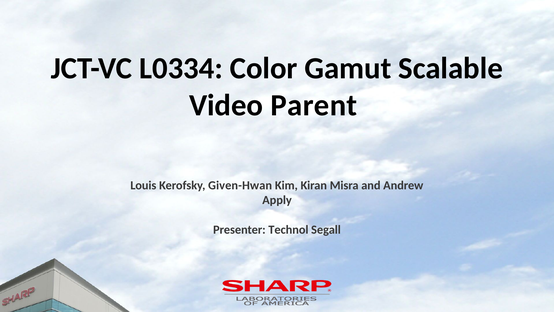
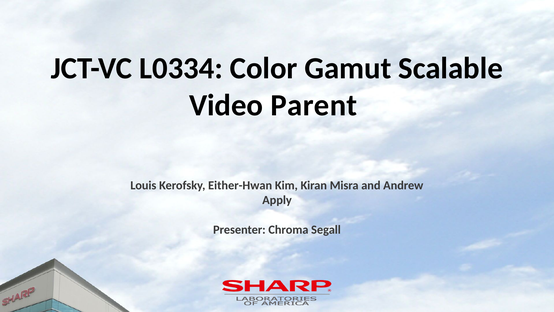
Given-Hwan: Given-Hwan -> Either-Hwan (240, 185)
Technol: Technol -> Chroma (288, 229)
